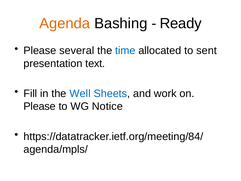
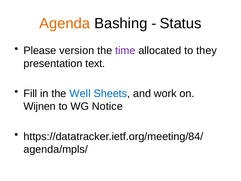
Ready: Ready -> Status (181, 23)
several: several -> version (77, 51)
time colour: blue -> purple (125, 51)
sent: sent -> they (207, 51)
Please: Please -> Wijnen (40, 106)
